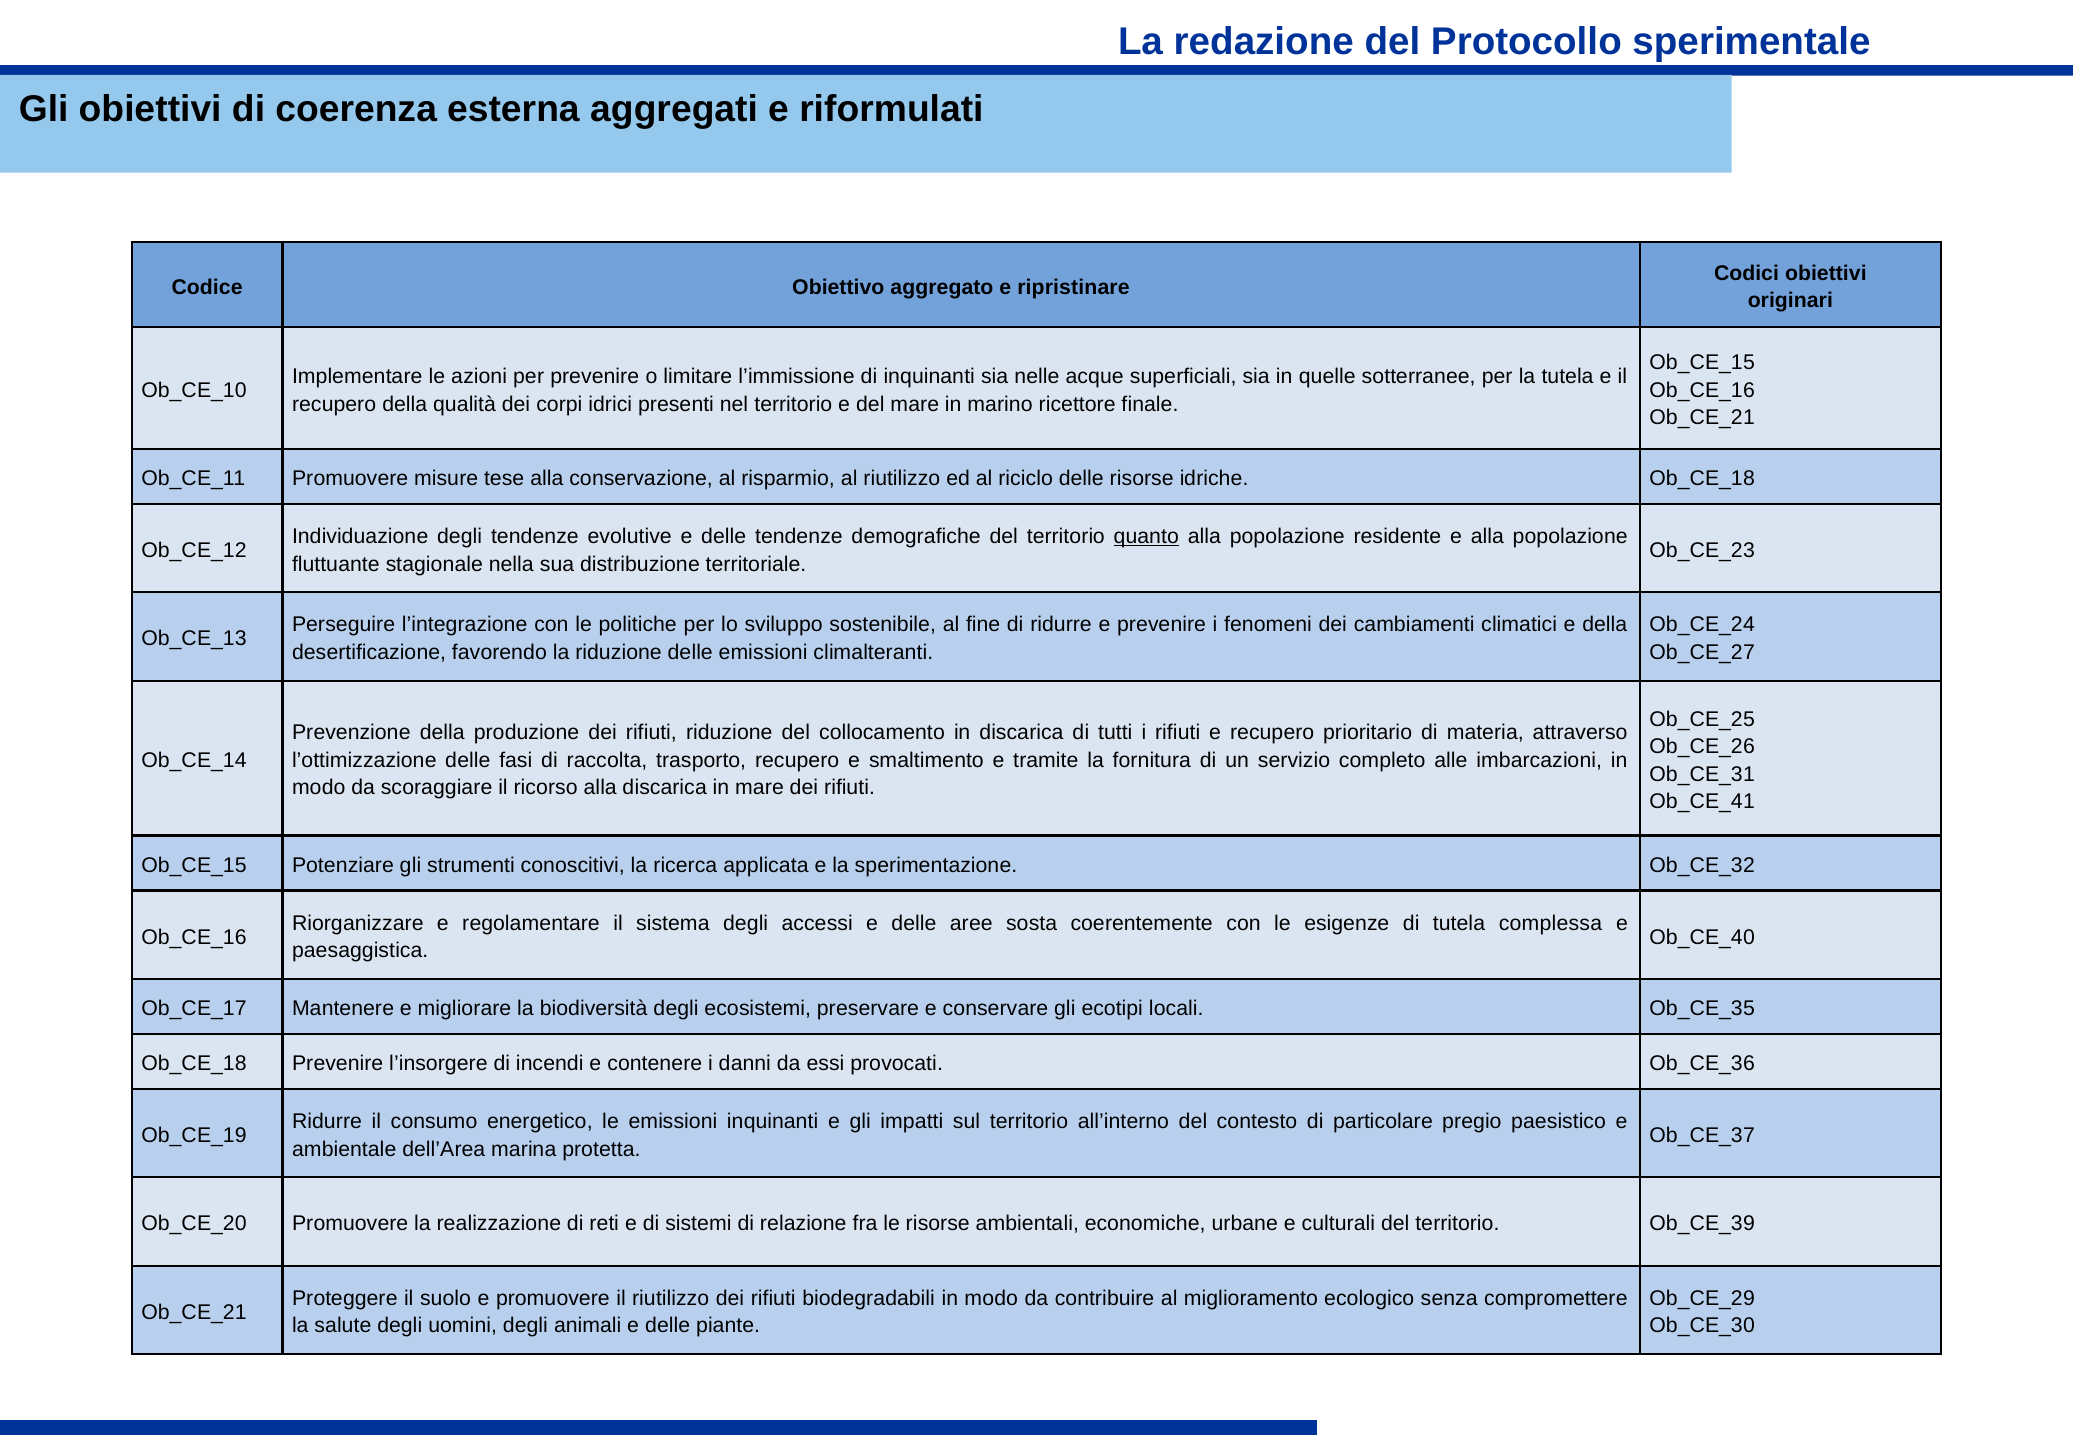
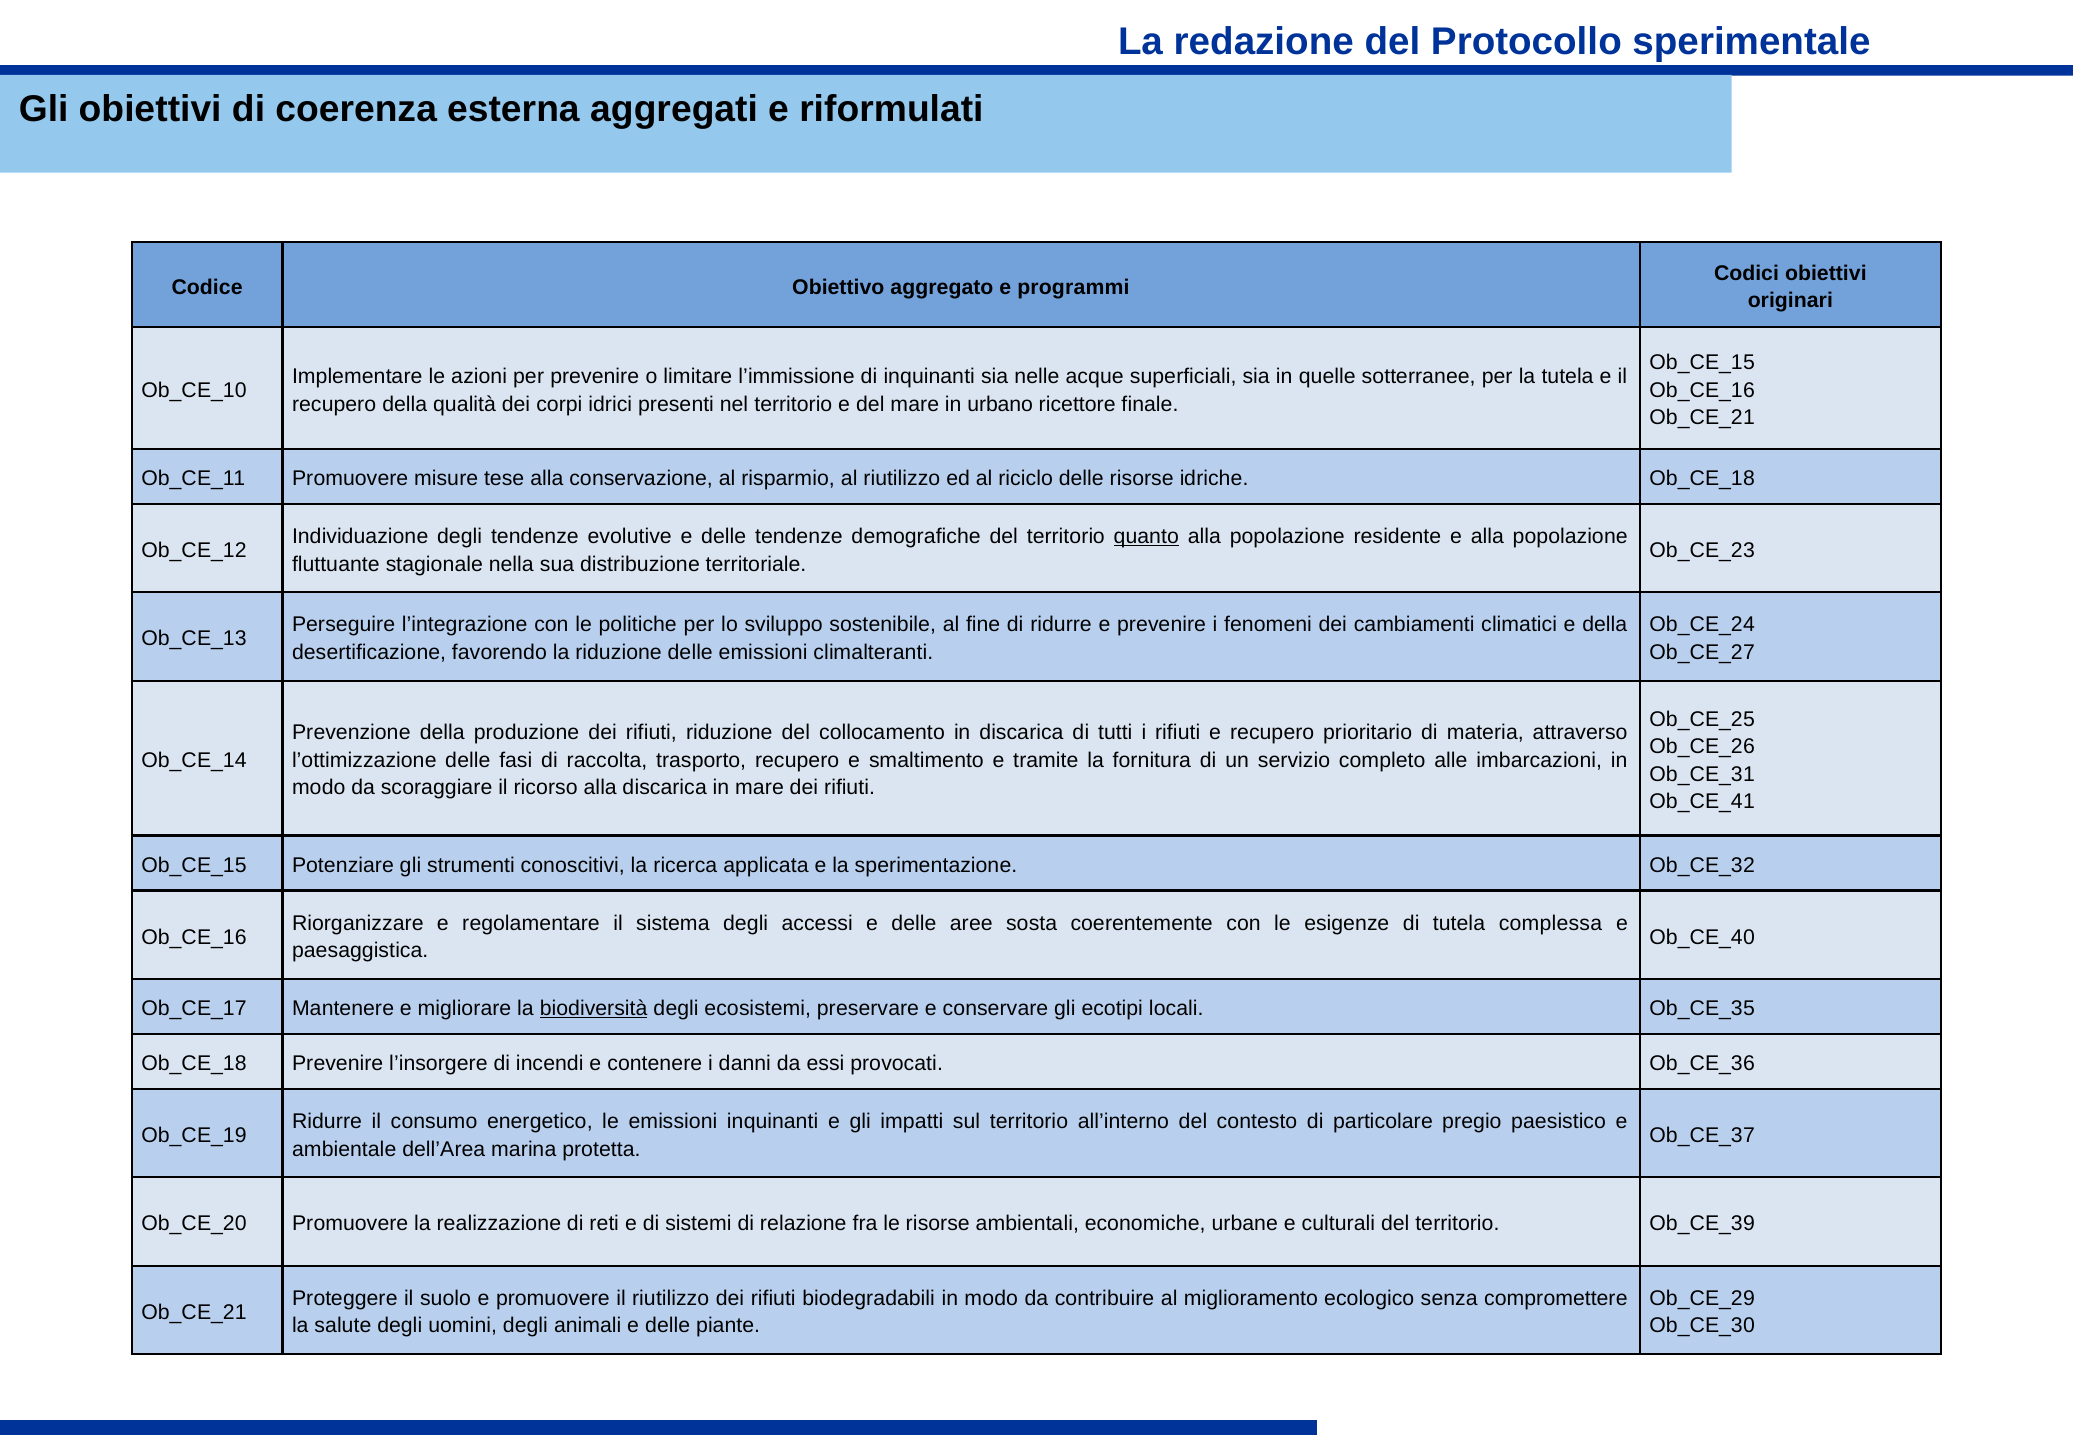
ripristinare: ripristinare -> programmi (1073, 287)
marino: marino -> urbano (1000, 404)
biodiversità underline: none -> present (594, 1009)
